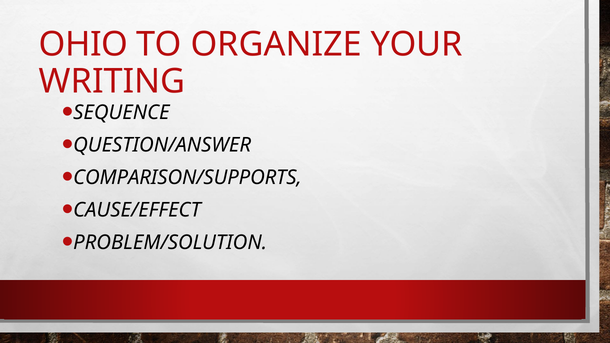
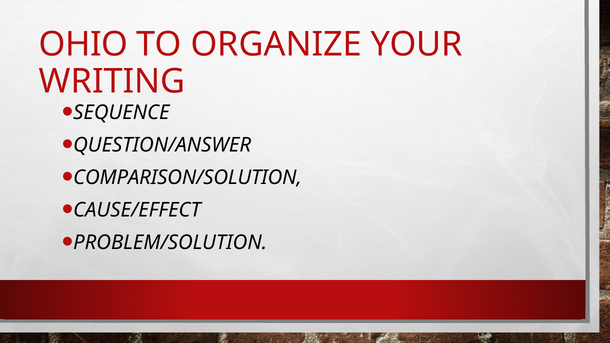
COMPARISON/SUPPORTS: COMPARISON/SUPPORTS -> COMPARISON/SOLUTION (187, 178)
